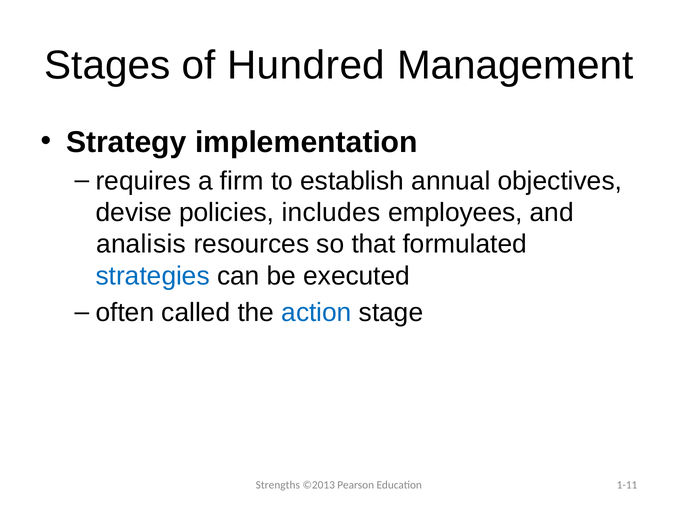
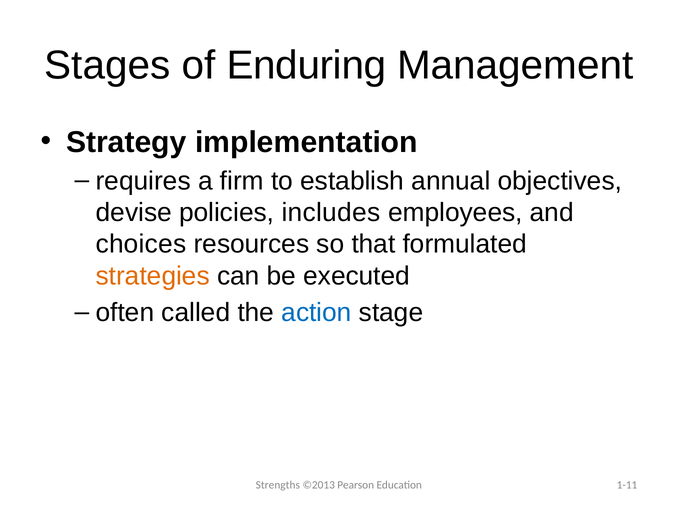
Hundred: Hundred -> Enduring (306, 66)
analisis: analisis -> choices (141, 244)
strategies colour: blue -> orange (153, 276)
